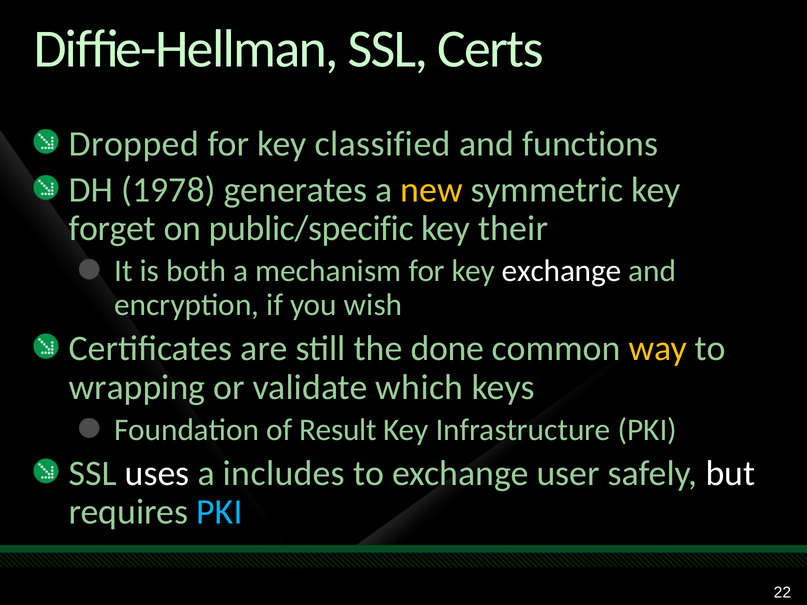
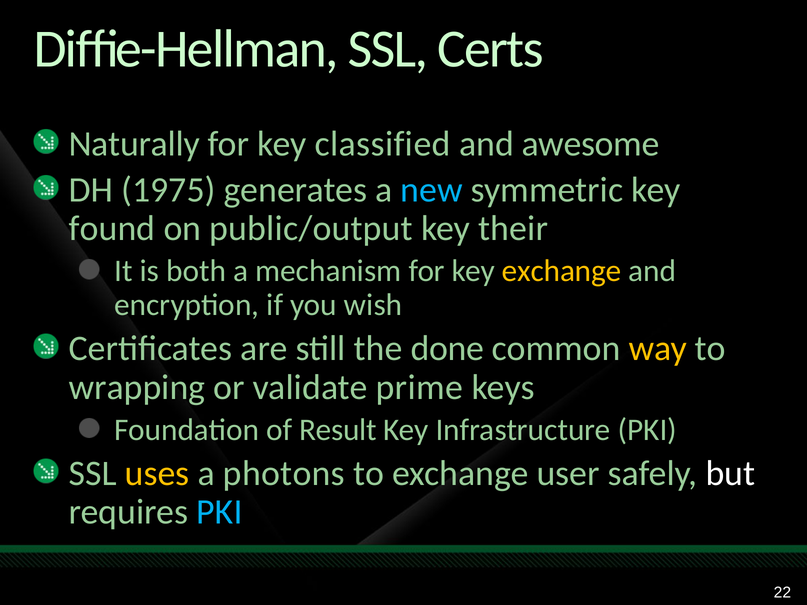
Dropped: Dropped -> Naturally (134, 144)
functions: functions -> awesome (590, 144)
1978: 1978 -> 1975 (168, 190)
new colour: yellow -> light blue (432, 190)
forget: forget -> found (112, 229)
public/specific: public/specific -> public/output (311, 229)
exchange colour: white -> yellow (562, 271)
which: which -> prime (419, 387)
uses colour: white -> yellow (157, 474)
includes: includes -> photons (284, 474)
